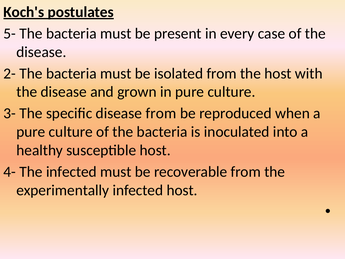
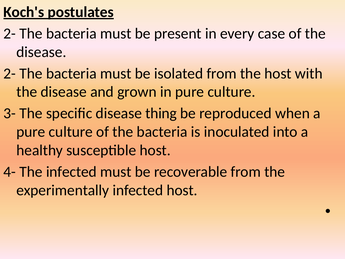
5-: 5- -> 2- (10, 34)
disease from: from -> thing (161, 113)
